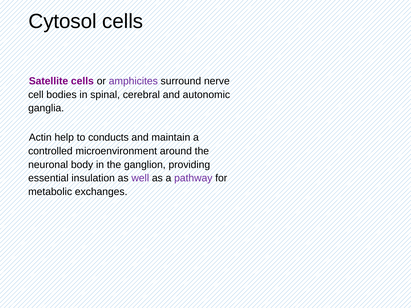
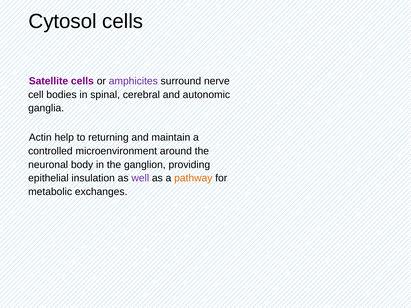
conducts: conducts -> returning (108, 138)
essential: essential -> epithelial (48, 178)
pathway colour: purple -> orange (193, 178)
